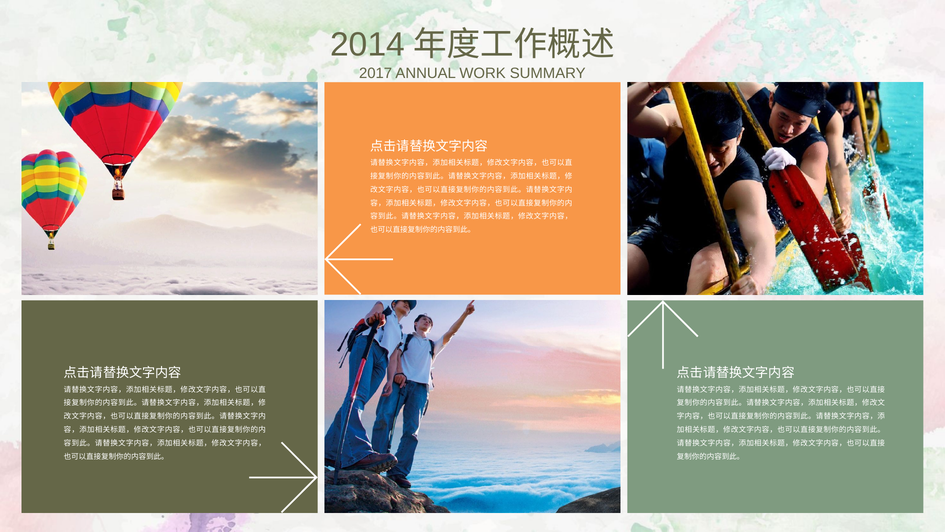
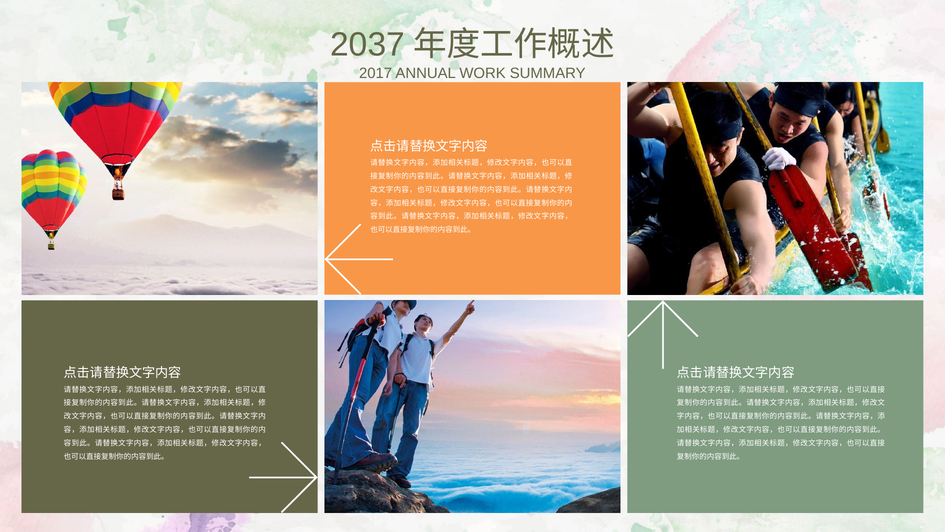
2014: 2014 -> 2037 (368, 45)
